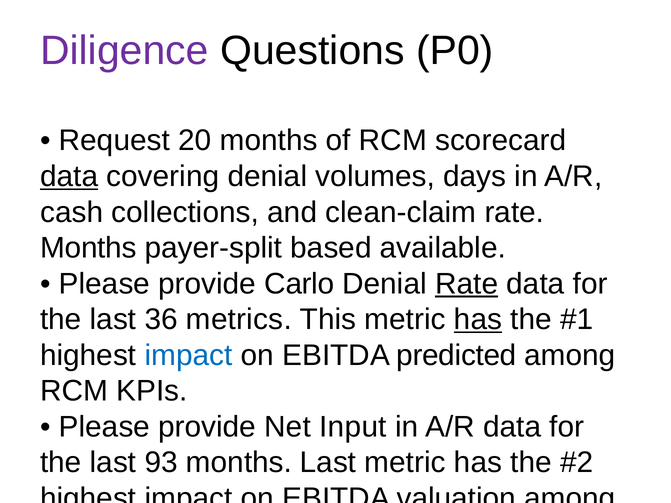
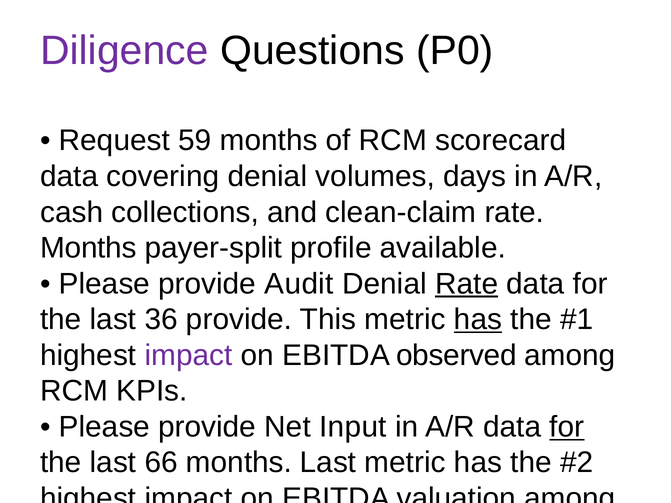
20: 20 -> 59 (195, 141)
data underline: present -> none (69, 177)
based: based -> profile (331, 248)
Carlo: Carlo -> Audit (299, 284)
36 metrics: metrics -> provide (239, 320)
impact colour: blue -> purple (189, 355)
predicted: predicted -> observed (456, 355)
for underline: none -> present (567, 427)
93: 93 -> 66 (161, 463)
